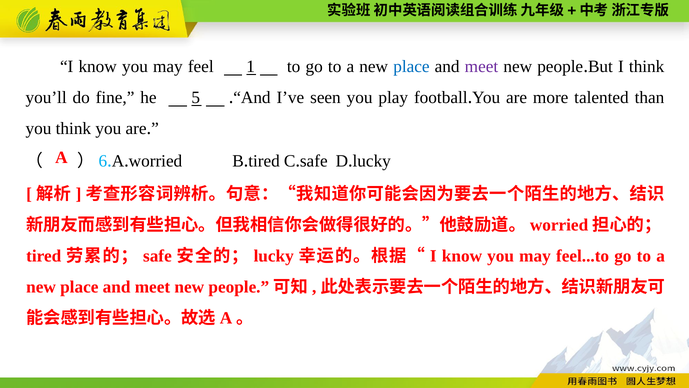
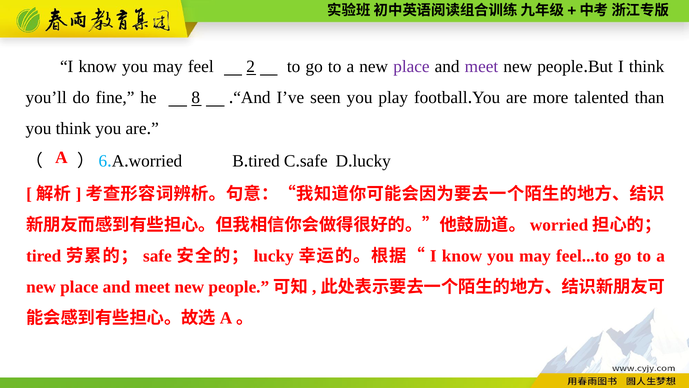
1: 1 -> 2 (251, 67)
place colour: blue -> purple (411, 67)
5: 5 -> 8 (196, 98)
